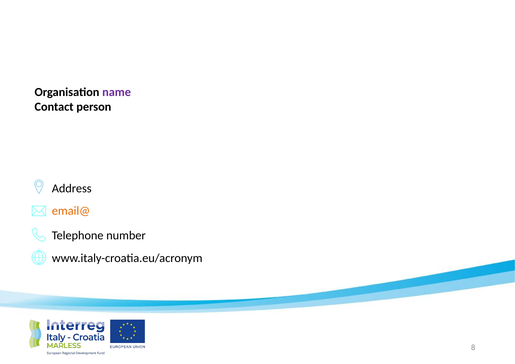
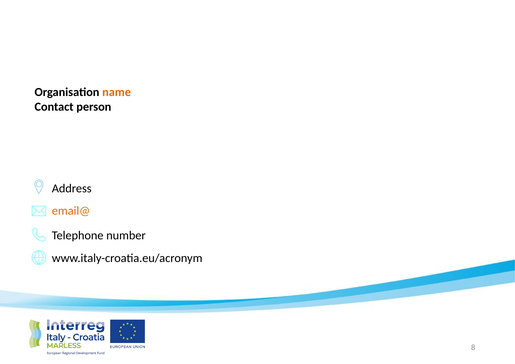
name colour: purple -> orange (117, 92)
